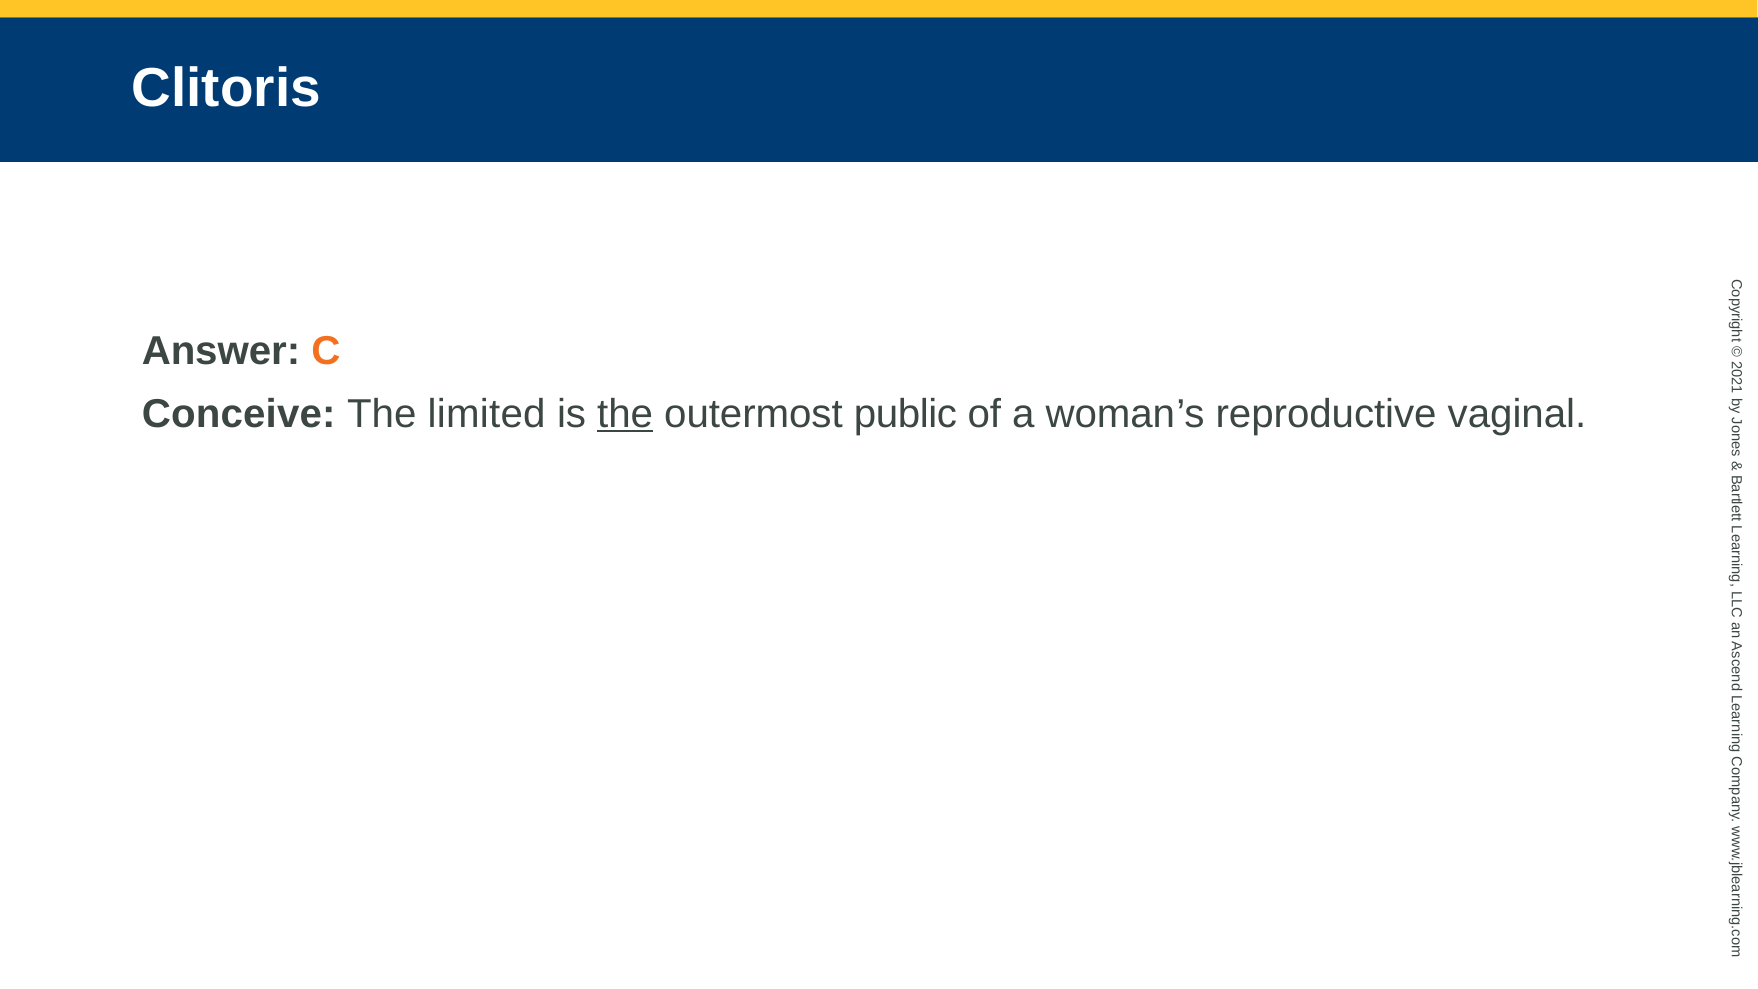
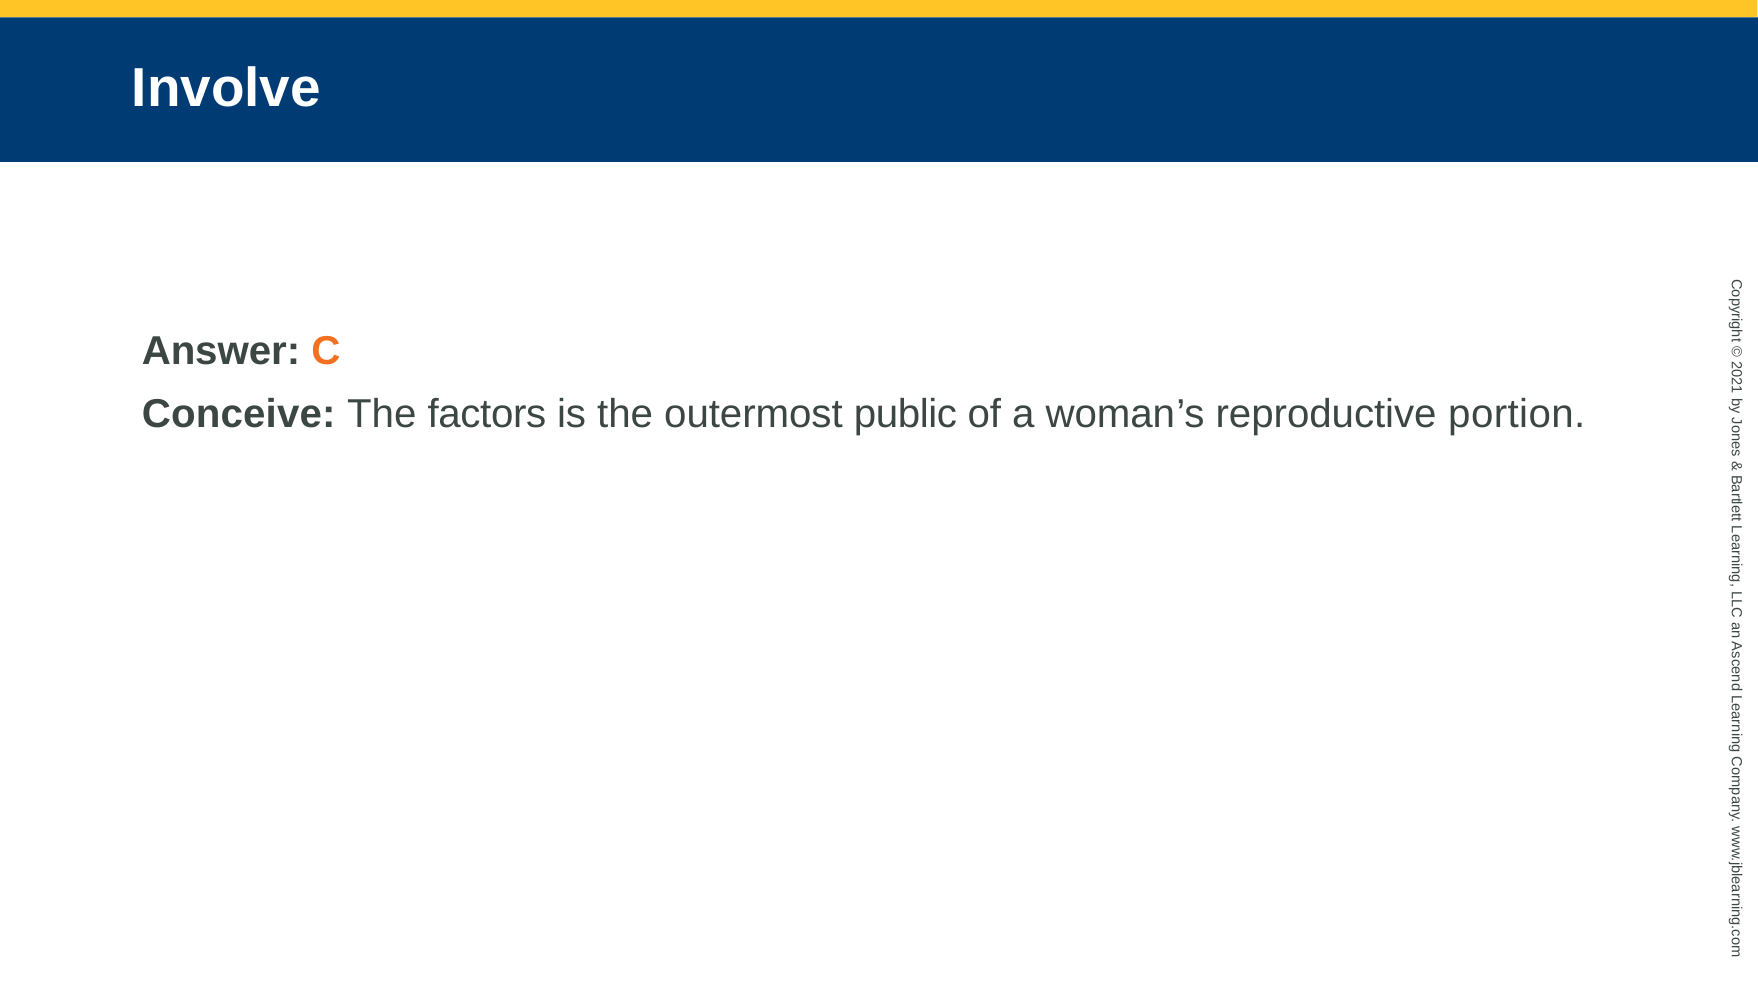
Clitoris: Clitoris -> Involve (226, 88)
limited: limited -> factors (487, 414)
the underline: present -> none (625, 414)
vaginal: vaginal -> portion (1517, 414)
